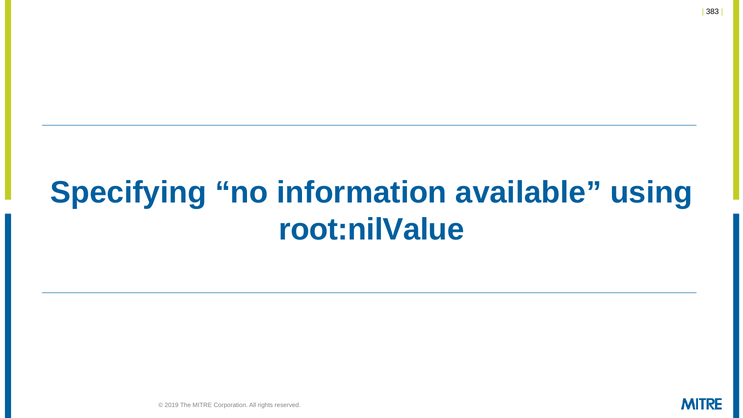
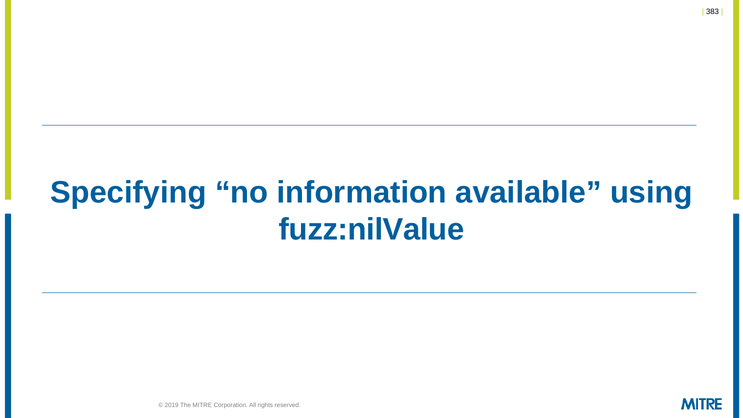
root:nilValue: root:nilValue -> fuzz:nilValue (372, 229)
